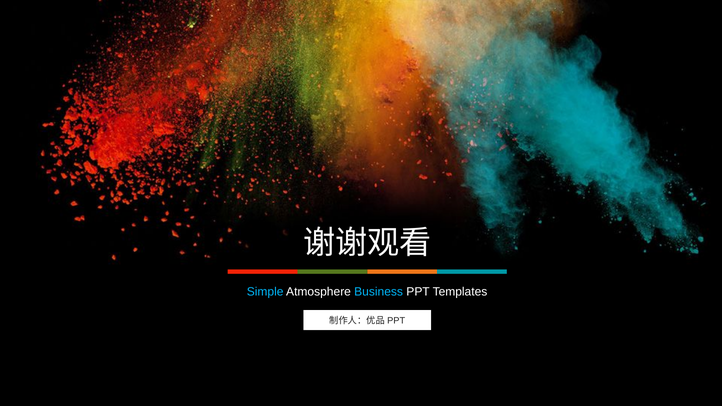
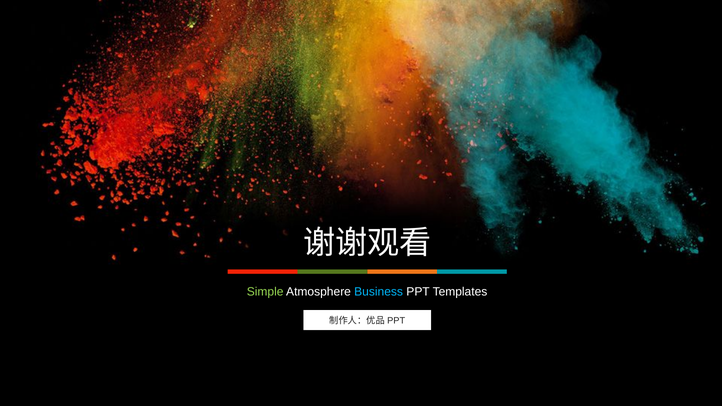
Simple colour: light blue -> light green (265, 292)
